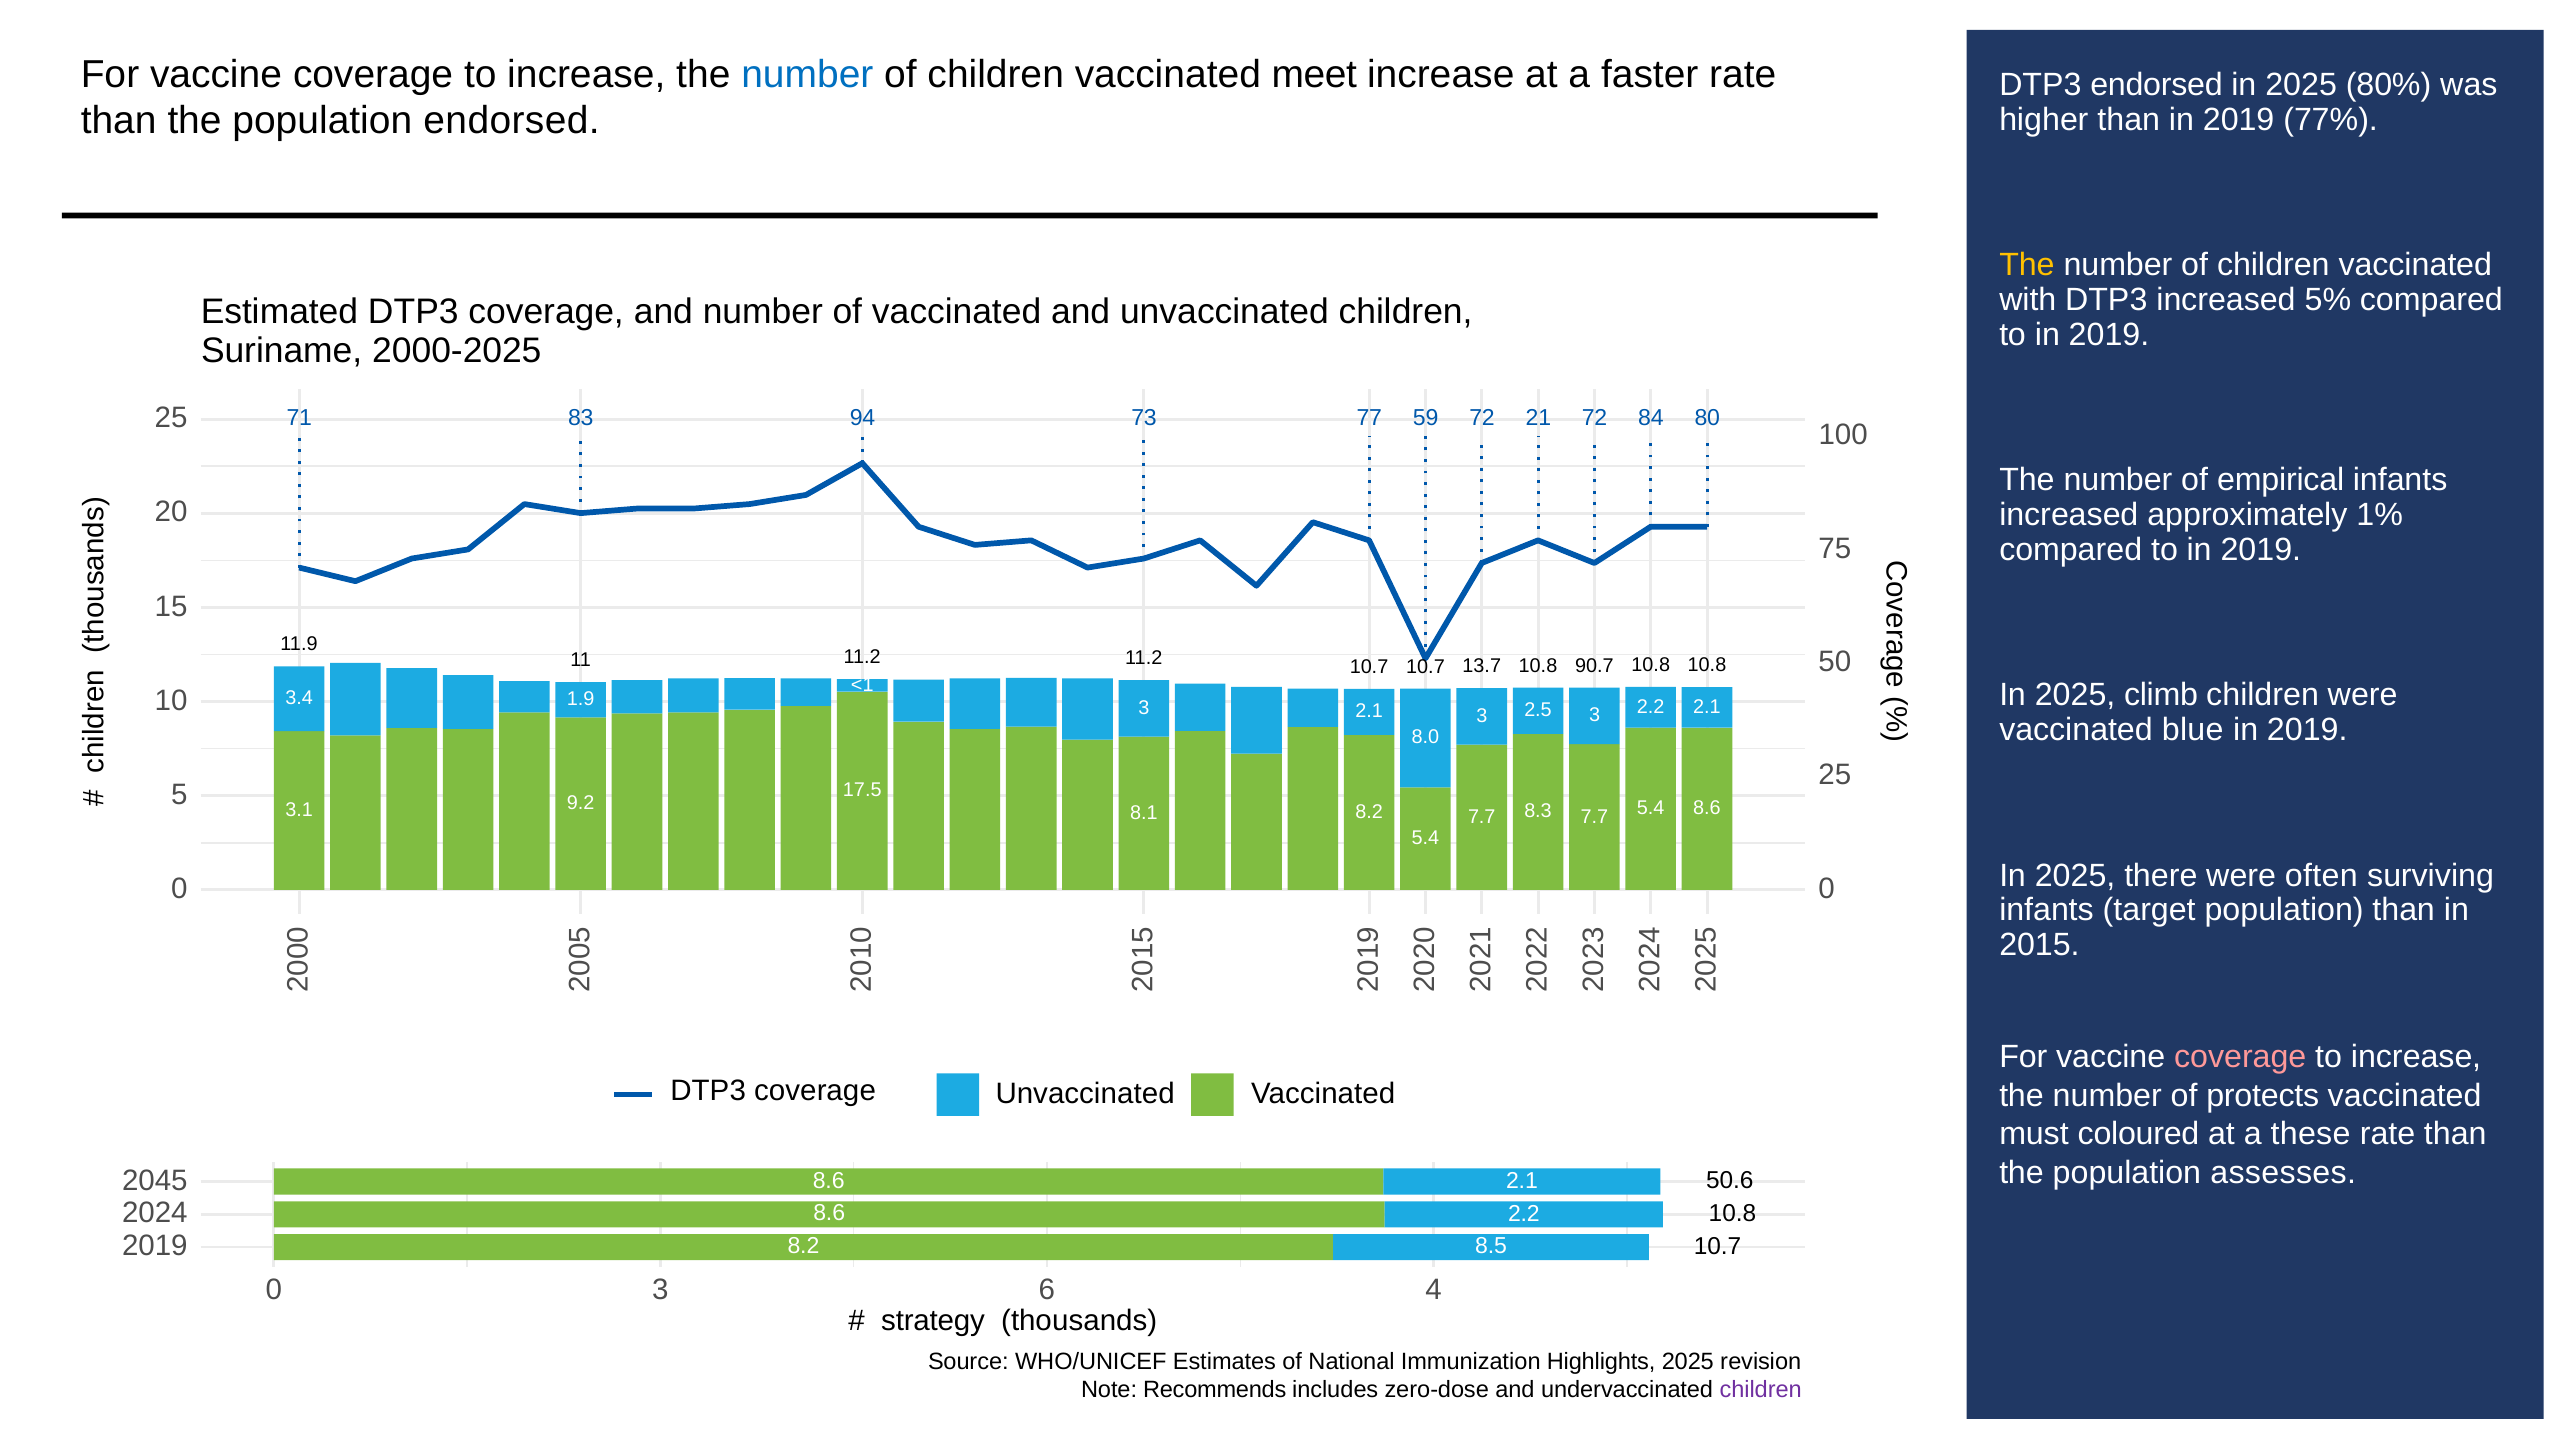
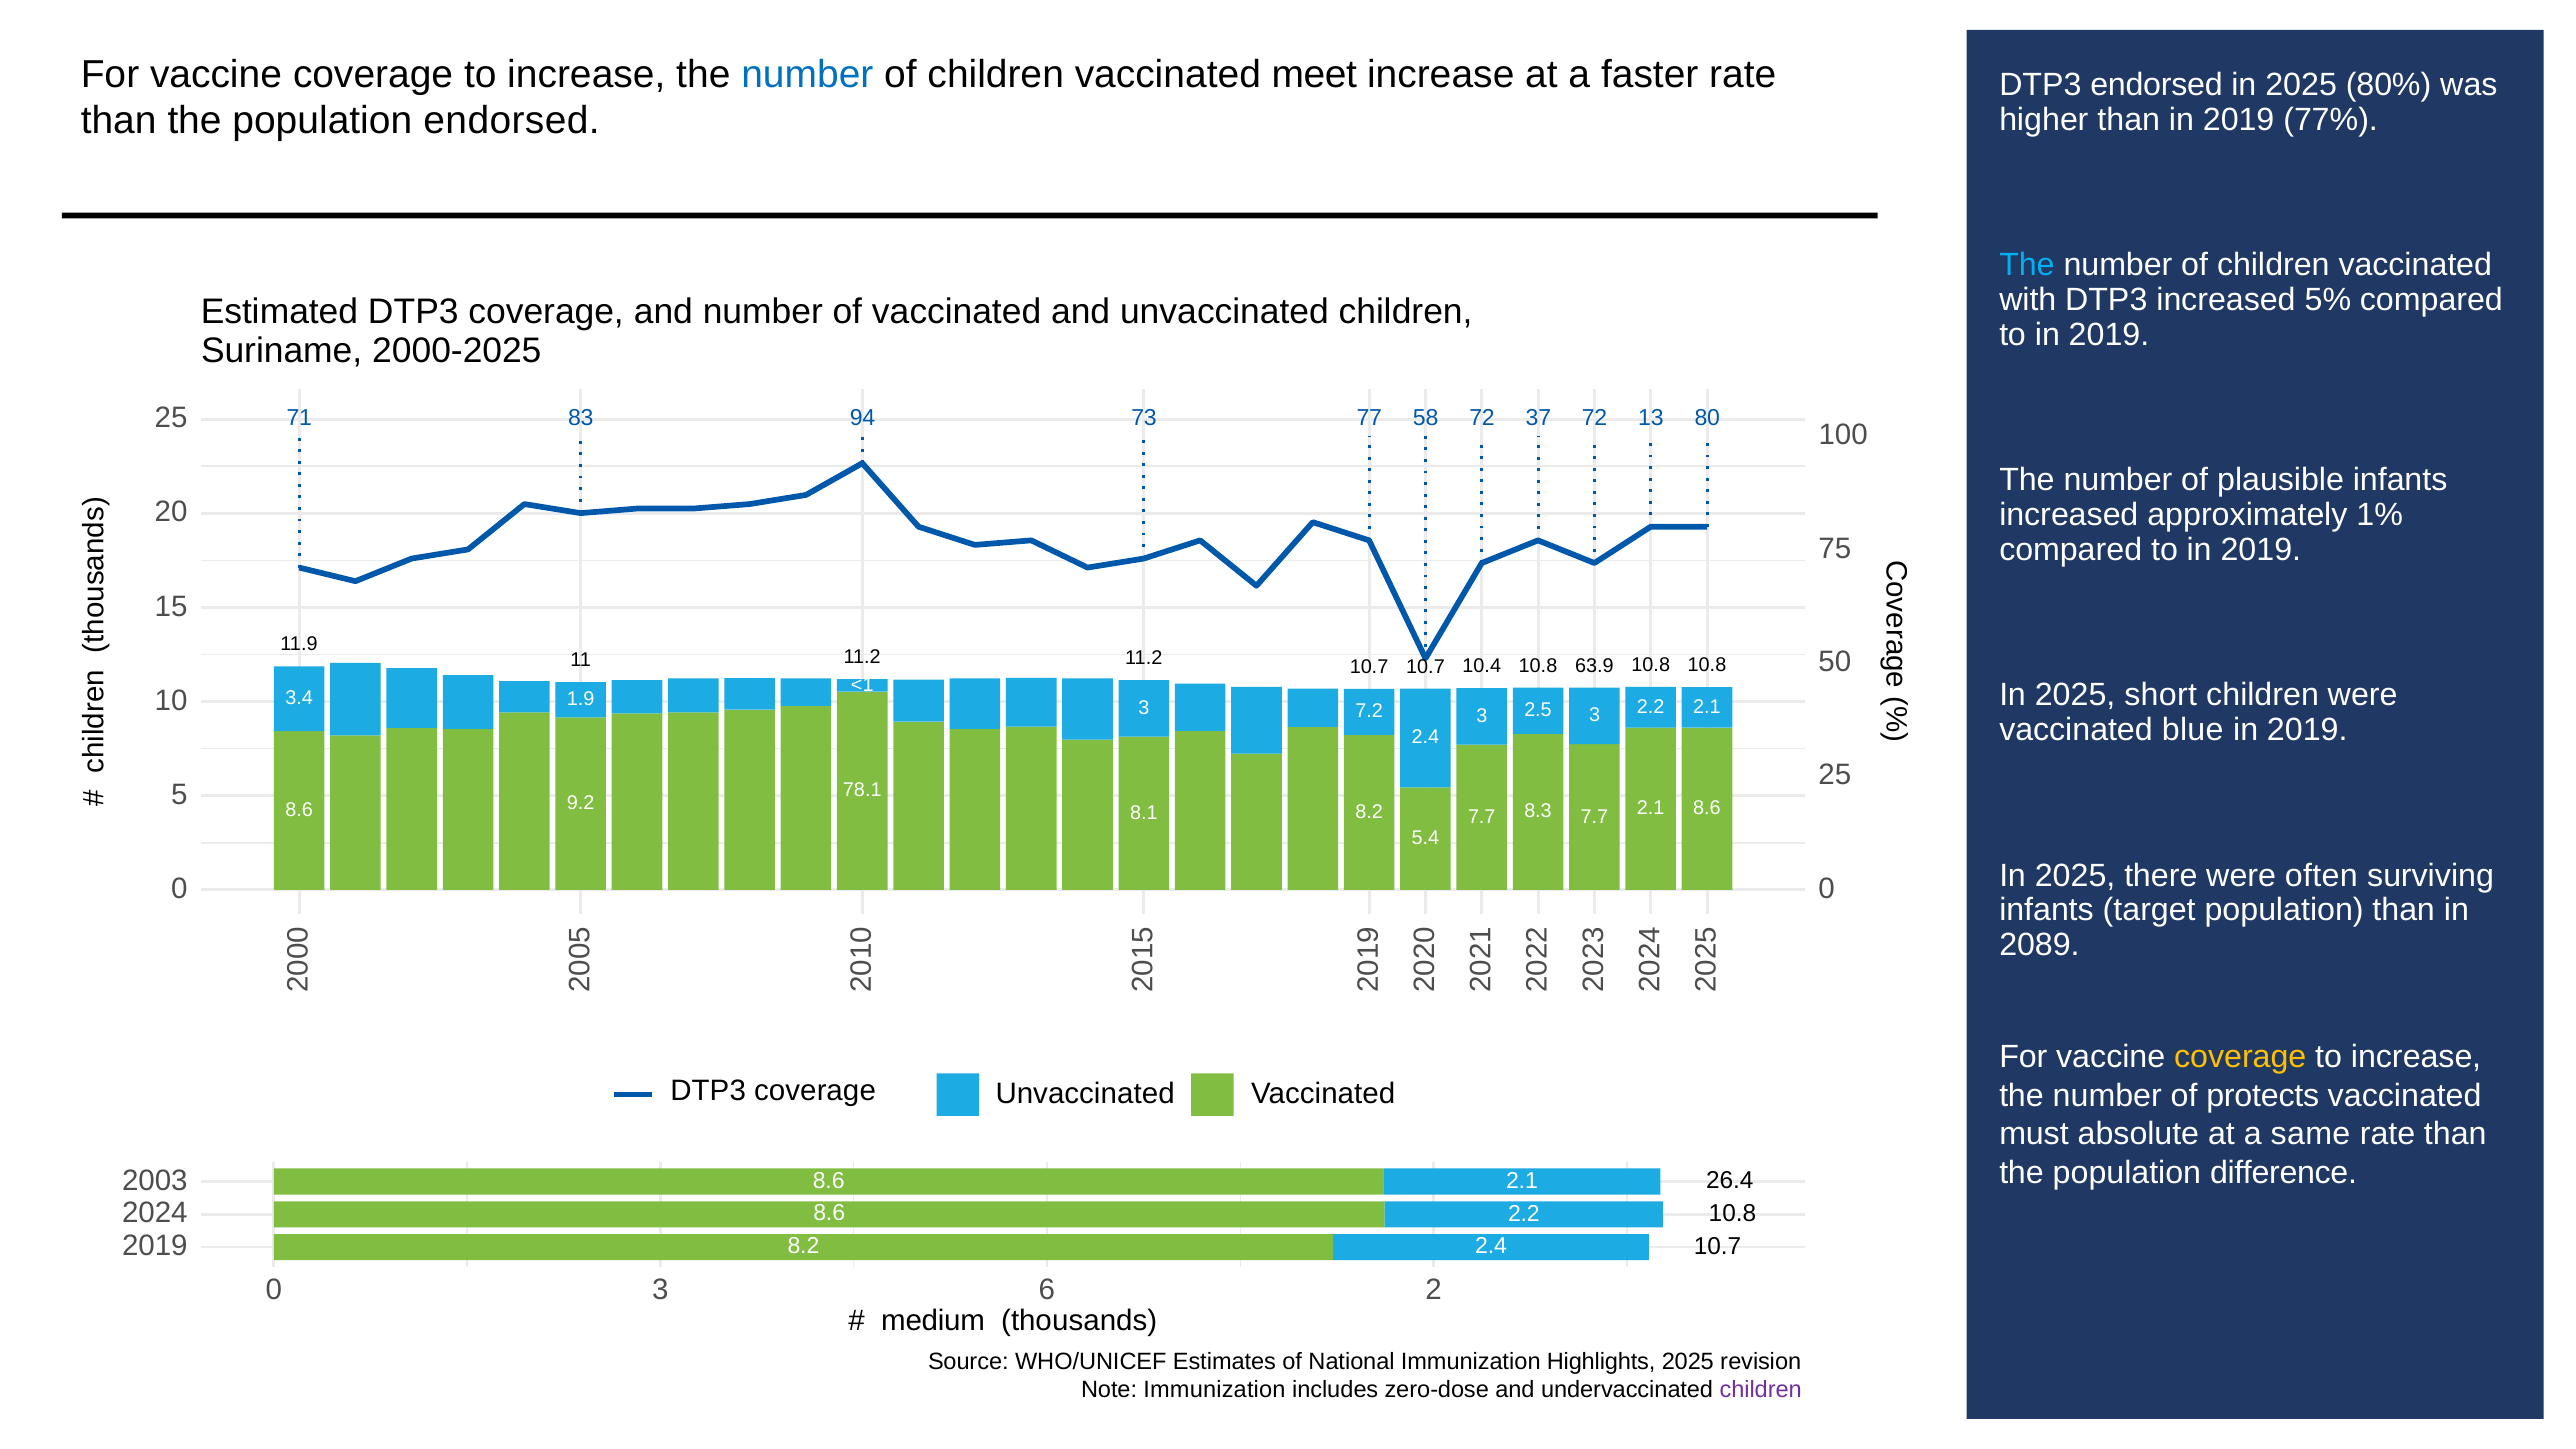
The colour: yellow -> light blue (2027, 265)
59: 59 -> 58 (1426, 418)
21: 21 -> 37 (1538, 418)
84: 84 -> 13 (1651, 418)
empirical: empirical -> plausible (2281, 480)
13.7: 13.7 -> 10.4 (1482, 666)
90.7: 90.7 -> 63.9 (1594, 666)
climb: climb -> short (2161, 695)
2.1: 2.1 -> 7.2 (1369, 711)
8.0: 8.0 -> 2.4 (1425, 737)
17.5: 17.5 -> 78.1 (862, 790)
5.4: 5.4 -> 2.1 (1651, 808)
3.1: 3.1 -> 8.6 (299, 810)
2015: 2015 -> 2089 (2039, 945)
coverage colour: pink -> yellow (2240, 1057)
coloured: coloured -> absolute (2138, 1134)
these: these -> same (2311, 1134)
assesses: assesses -> difference (2283, 1173)
2045: 2045 -> 2003 (155, 1180)
50.6: 50.6 -> 26.4 (1730, 1181)
8.2 8.5: 8.5 -> 2.4 (1491, 1246)
6 4: 4 -> 2 (1433, 1289)
strategy: strategy -> medium (933, 1321)
Note Recommends: Recommends -> Immunization (1214, 1390)
